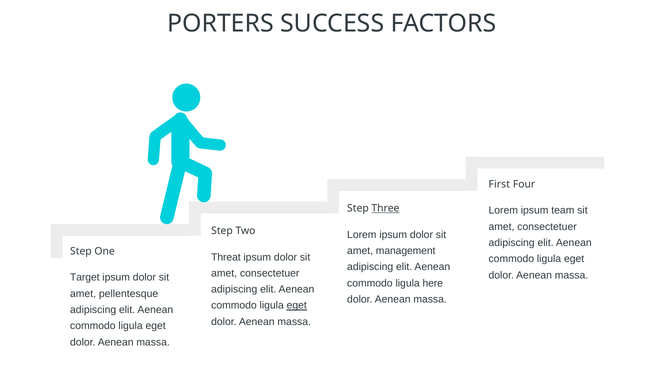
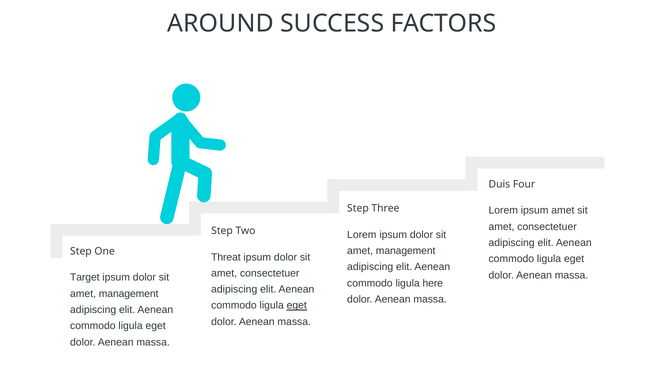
PORTERS: PORTERS -> AROUND (221, 23)
First: First -> Duis (499, 184)
Three underline: present -> none (385, 209)
ipsum team: team -> amet (563, 211)
pellentesque: pellentesque -> management (129, 294)
